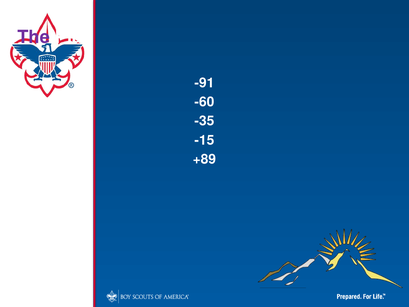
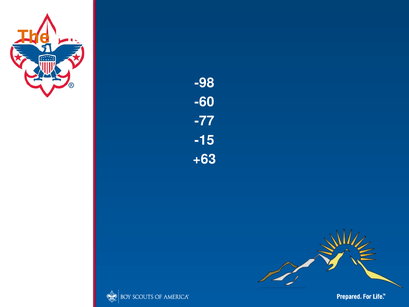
The colour: purple -> orange (34, 37)
-91: -91 -> -98 (204, 83)
-35: -35 -> -77 (204, 121)
+89: +89 -> +63 (204, 159)
